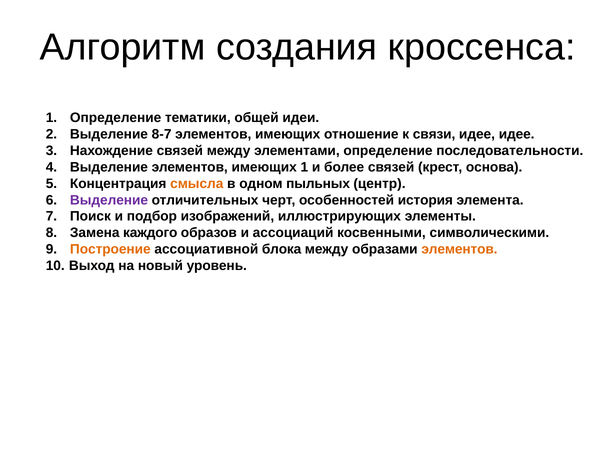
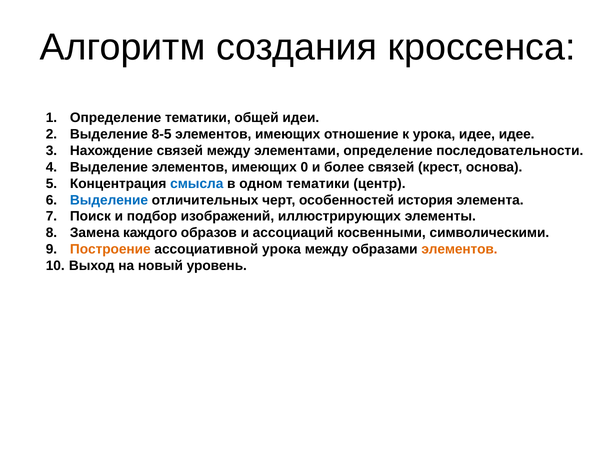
8-7: 8-7 -> 8-5 (162, 134)
к связи: связи -> урока (434, 134)
имеющих 1: 1 -> 0 (304, 167)
смысла colour: orange -> blue (197, 184)
одном пыльных: пыльных -> тематики (318, 184)
Выделение colour: purple -> blue (109, 200)
ассоциативной блока: блока -> урока (282, 249)
